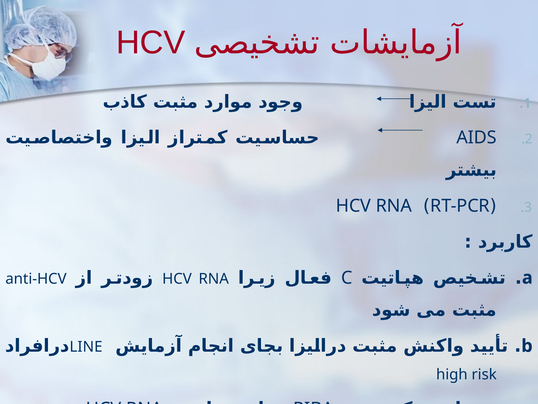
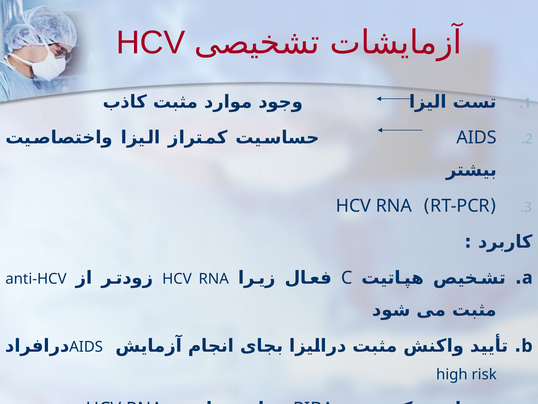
LINE: LINE -> AIDS (86, 347)
